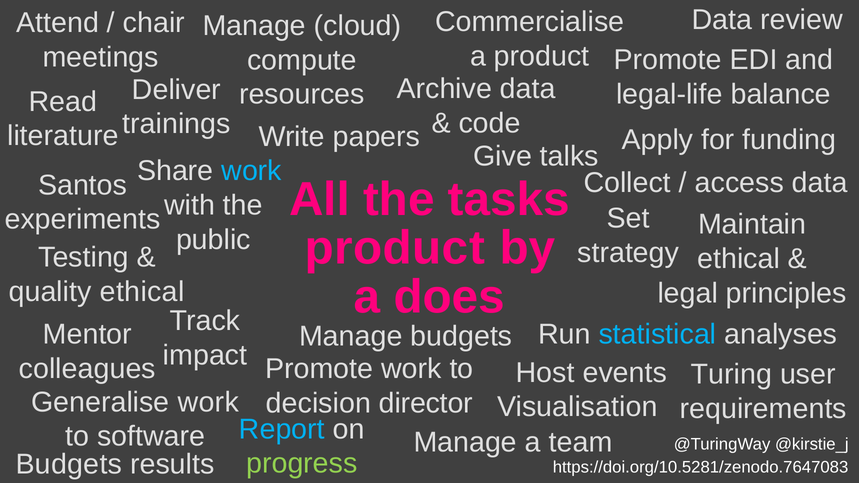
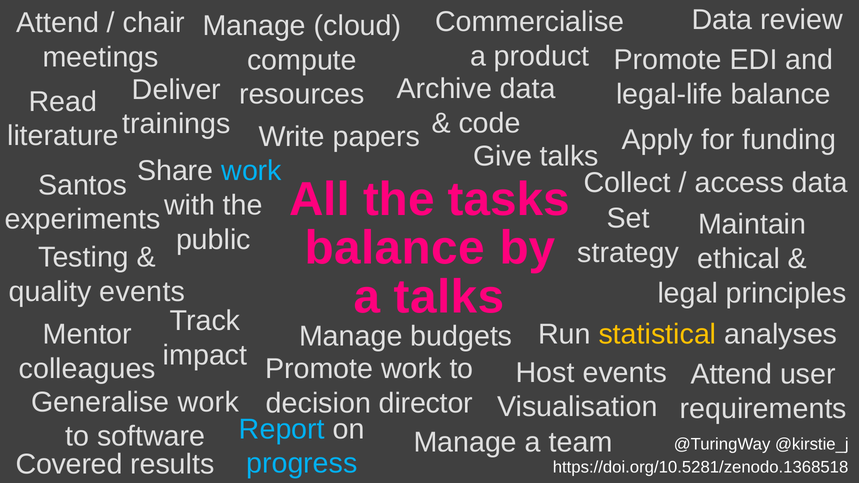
product: product -> balance (395, 248)
a does: does -> talks (449, 297)
quality ethical: ethical -> events (142, 292)
statistical colour: light blue -> yellow (657, 335)
Turing: Turing -> Attend (732, 374)
progress colour: light green -> light blue (302, 464)
Budgets: Budgets -> Covered (69, 464)
https://doi.org/10.5281/zenodo.7647083: https://doi.org/10.5281/zenodo.7647083 -> https://doi.org/10.5281/zenodo.1368518 (701, 468)
